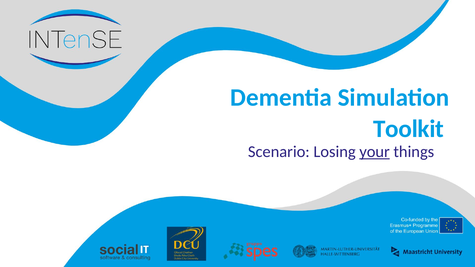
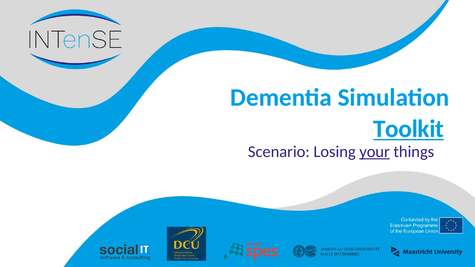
Toolkit underline: none -> present (409, 129)
